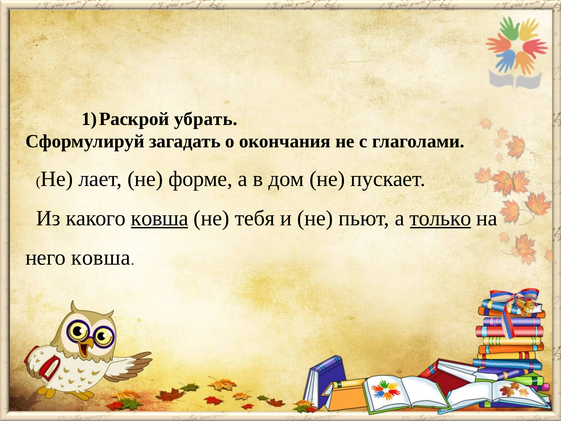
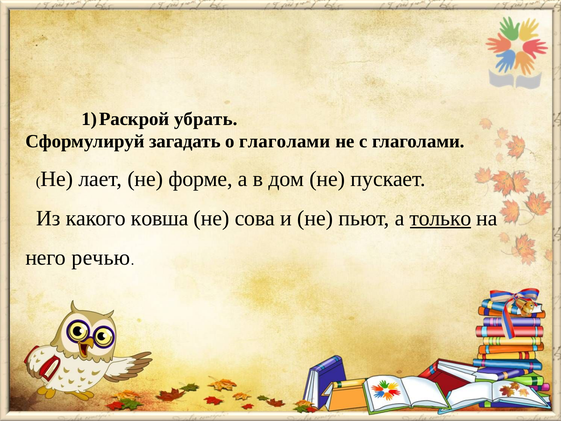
о окончания: окончания -> глаголами (285, 141)
ковша underline: present -> none (160, 218)
тебя: тебя -> сова (255, 218)
него ковша: ковша -> речью (101, 257)
